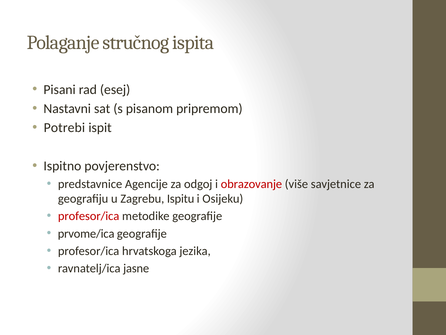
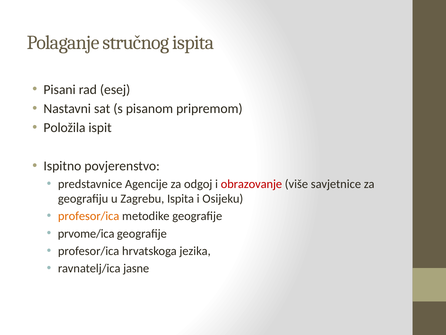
Potrebi: Potrebi -> Položila (64, 128)
Zagrebu Ispitu: Ispitu -> Ispita (181, 199)
profesor/ica colour: red -> orange (89, 216)
